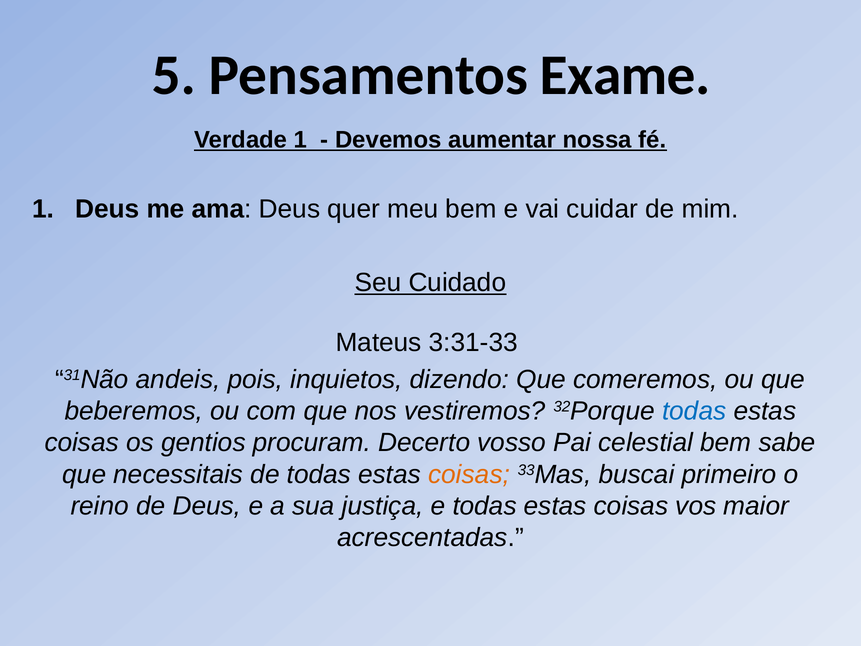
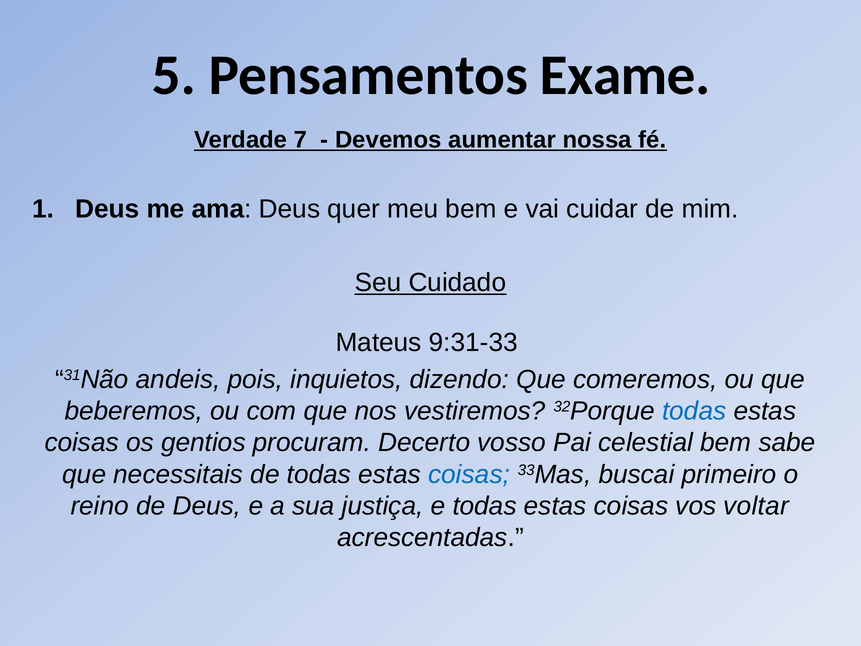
Verdade 1: 1 -> 7 (301, 140)
3:31-33: 3:31-33 -> 9:31-33 (473, 343)
coisas colour: orange -> blue (469, 474)
maior: maior -> voltar (756, 506)
